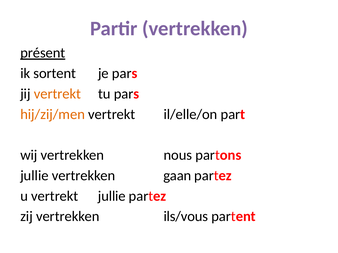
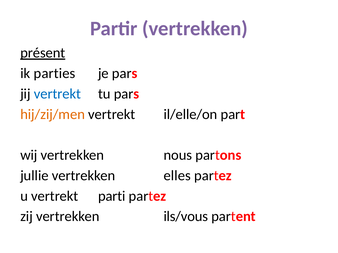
sortent: sortent -> parties (55, 73)
vertrekt colour: orange -> blue (57, 94)
gaan: gaan -> elles (177, 176)
vertrekt jullie: jullie -> parti (112, 196)
